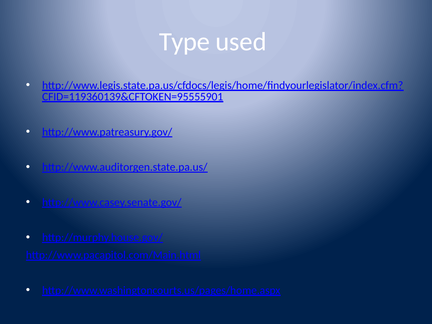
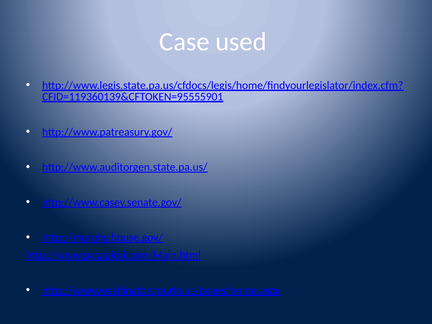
Type: Type -> Case (184, 42)
